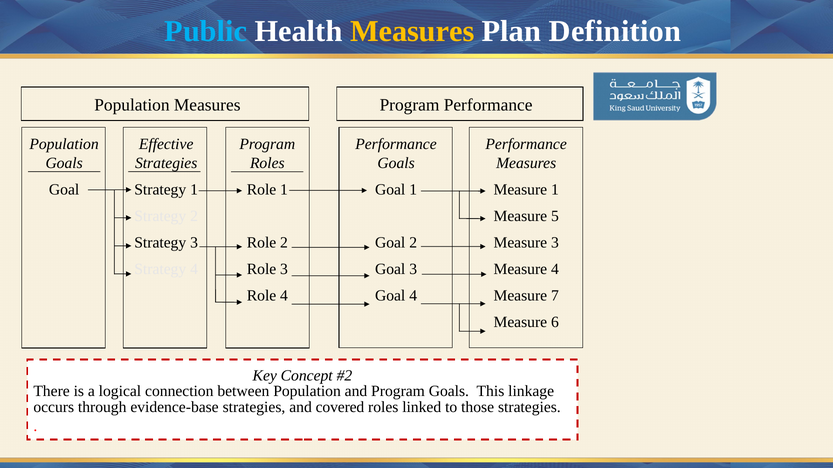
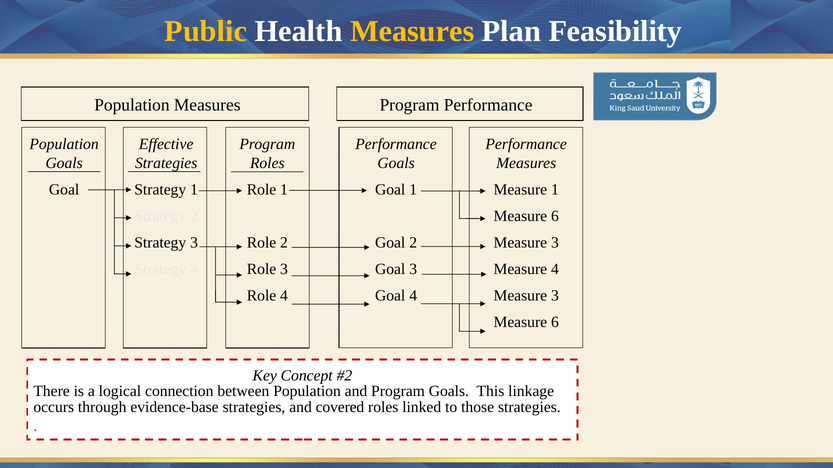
Public colour: light blue -> yellow (206, 31)
Definition: Definition -> Feasibility (615, 31)
5: 5 -> 6 (555, 216)
7: 7 -> 3 (555, 296)
